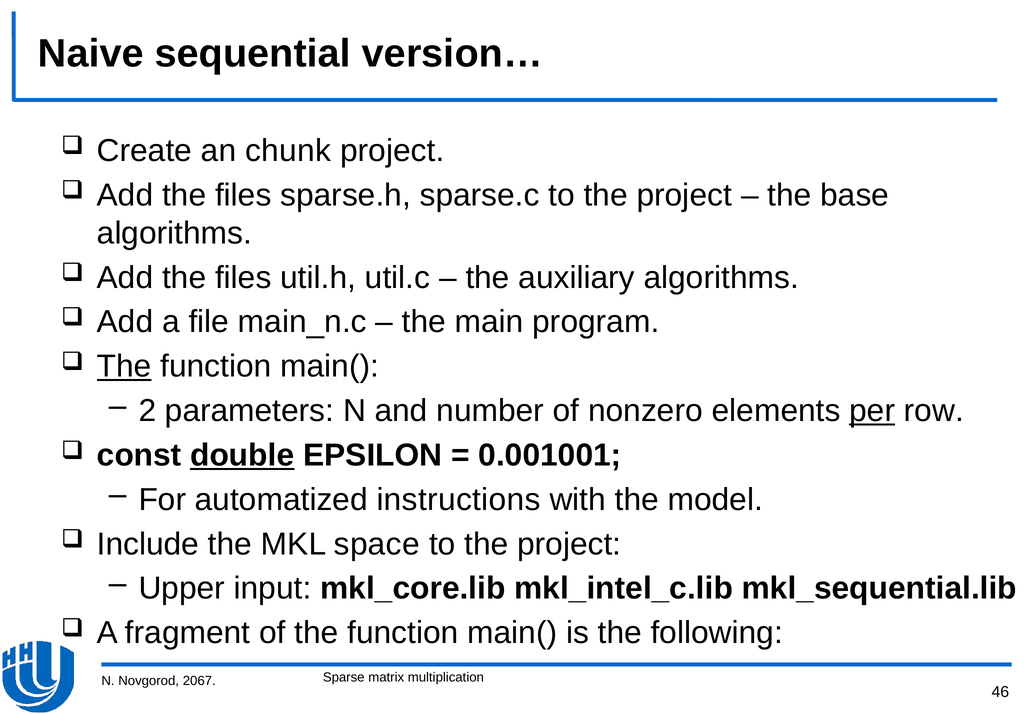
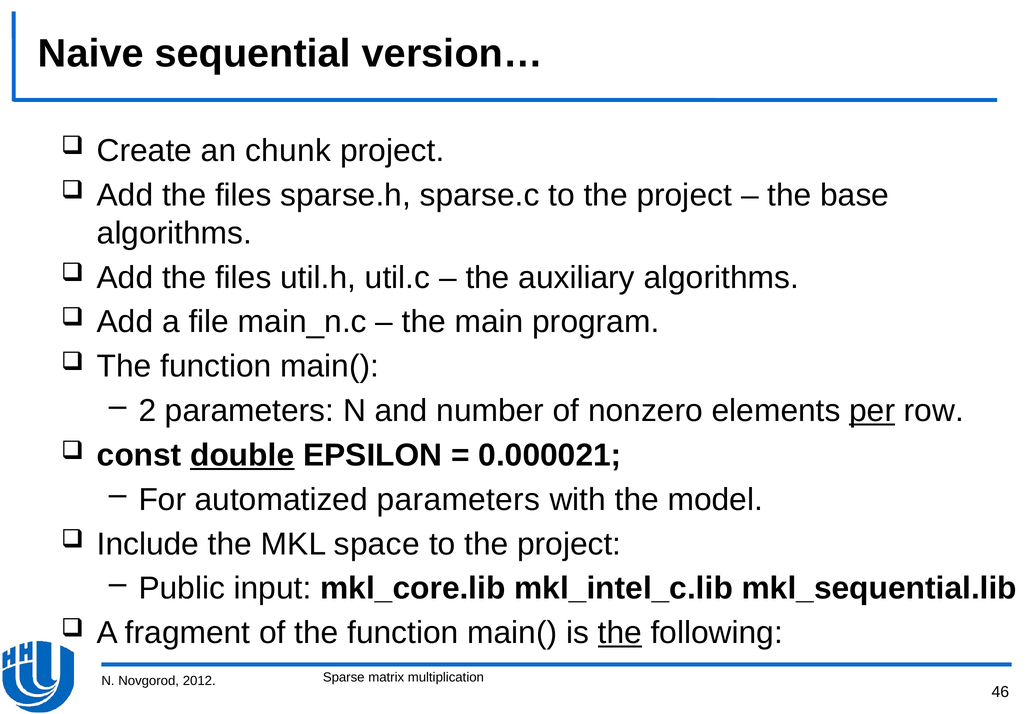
The underline: present -> none (124, 367)
0.001001: 0.001001 -> 0.000021 (550, 456)
automatized instructions: instructions -> parameters (458, 500)
Upper: Upper -> Public (182, 589)
the underline: none -> present (620, 633)
2067: 2067 -> 2012 (199, 681)
